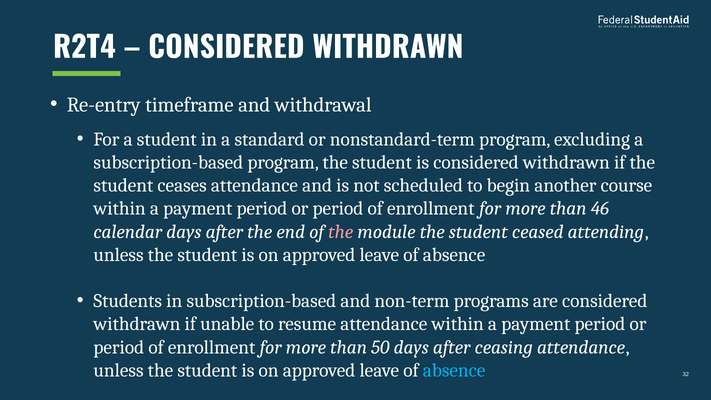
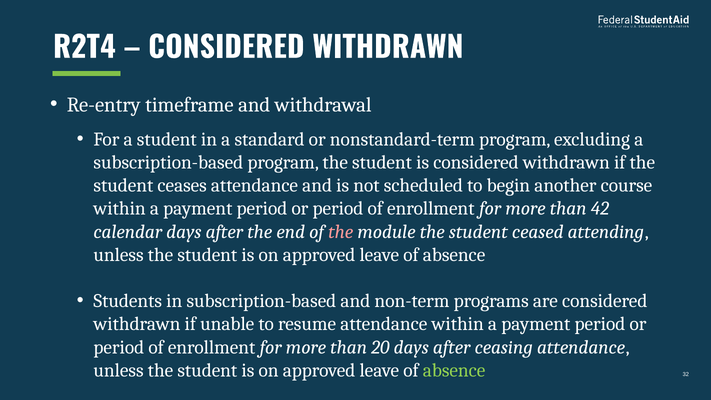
46: 46 -> 42 (600, 209)
50: 50 -> 20 (380, 347)
absence colour: light blue -> light green (454, 370)
